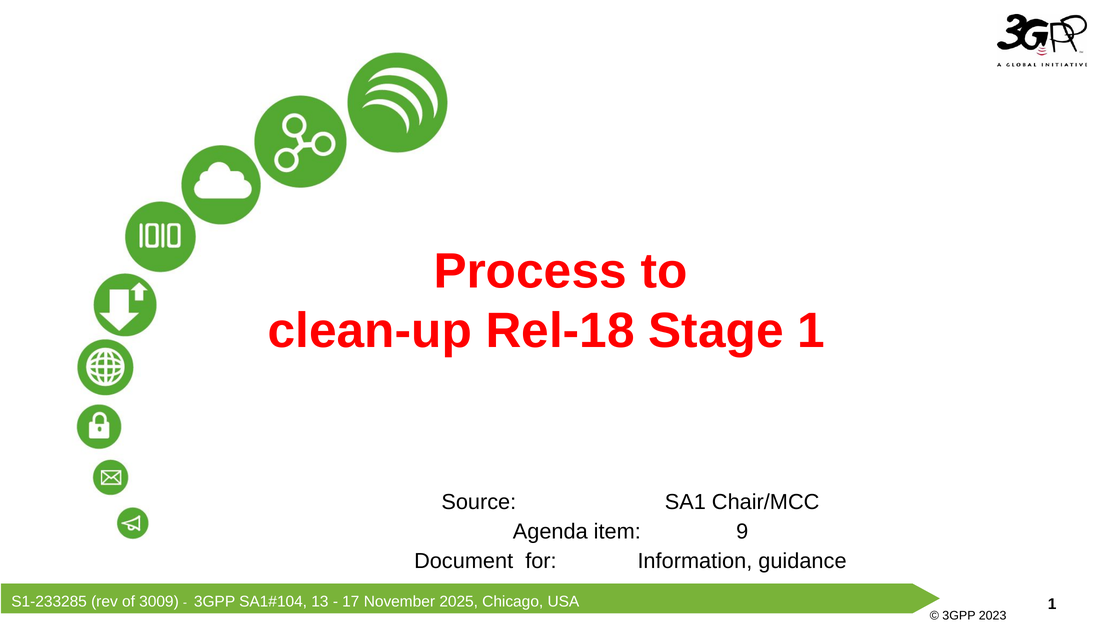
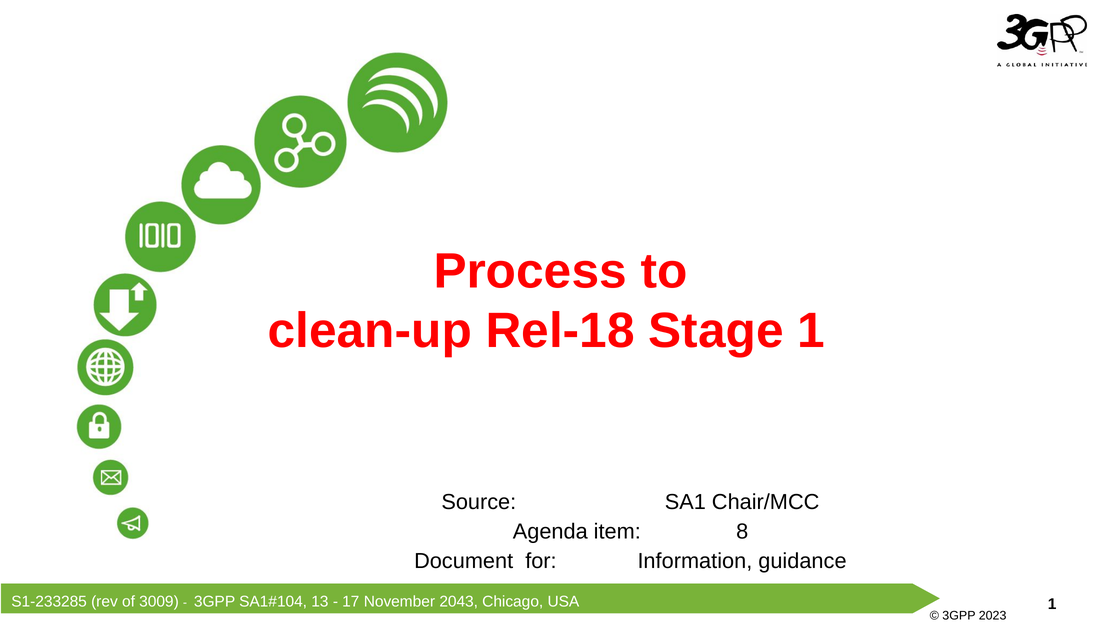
9: 9 -> 8 (742, 532)
2025: 2025 -> 2043 (459, 602)
